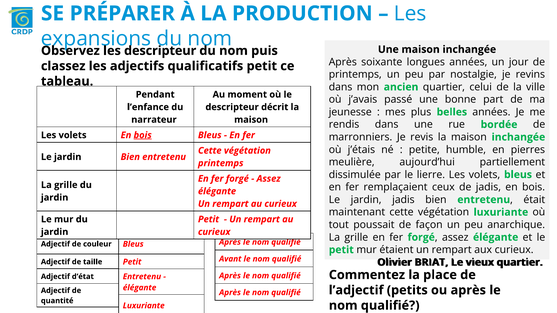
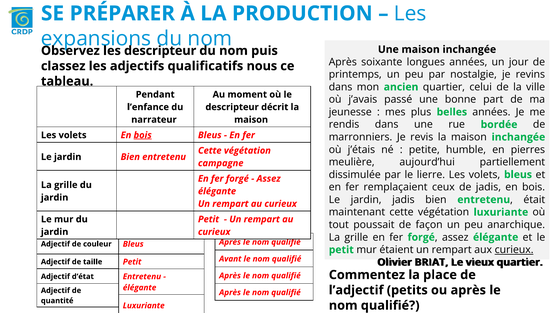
qualificatifs petit: petit -> nous (262, 66)
printemps: printemps -> campagne (221, 163)
curieux underline: none -> present (514, 250)
